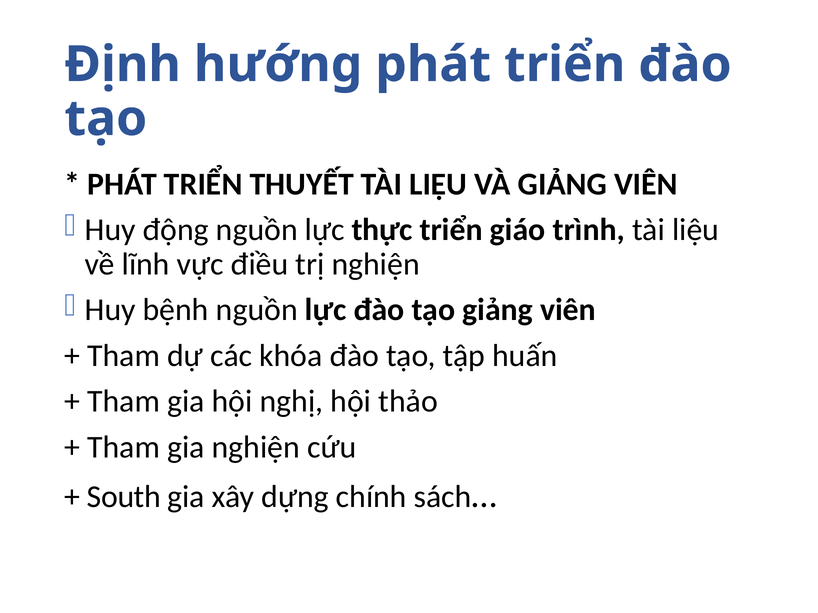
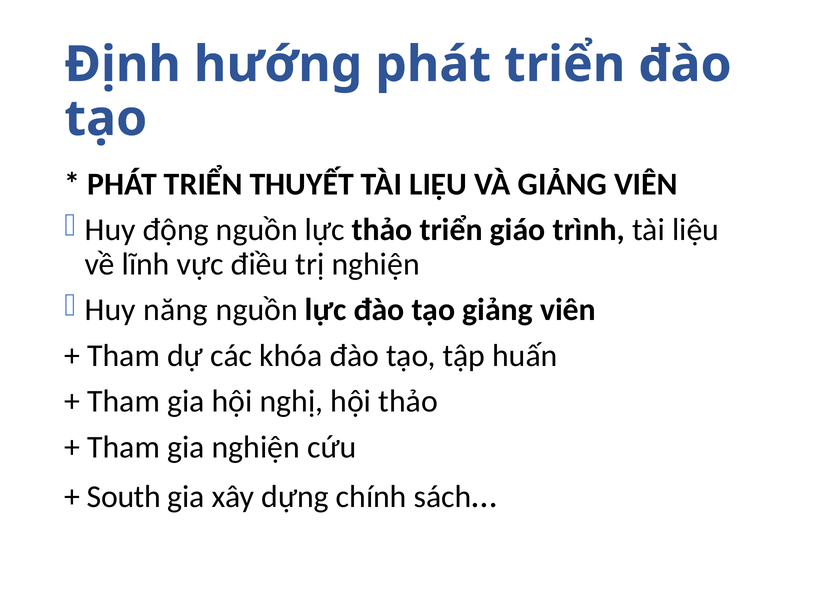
thực: thực -> thảo (382, 230)
bệnh: bệnh -> năng (176, 310)
